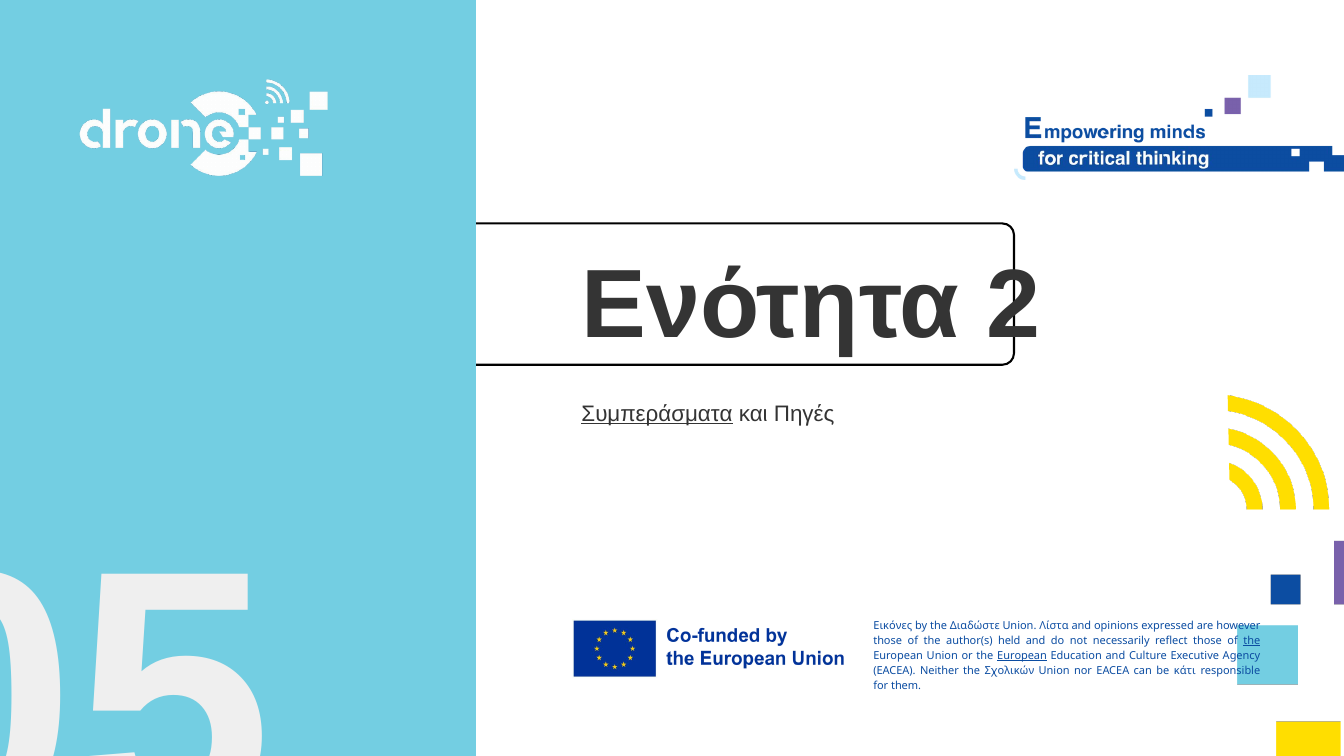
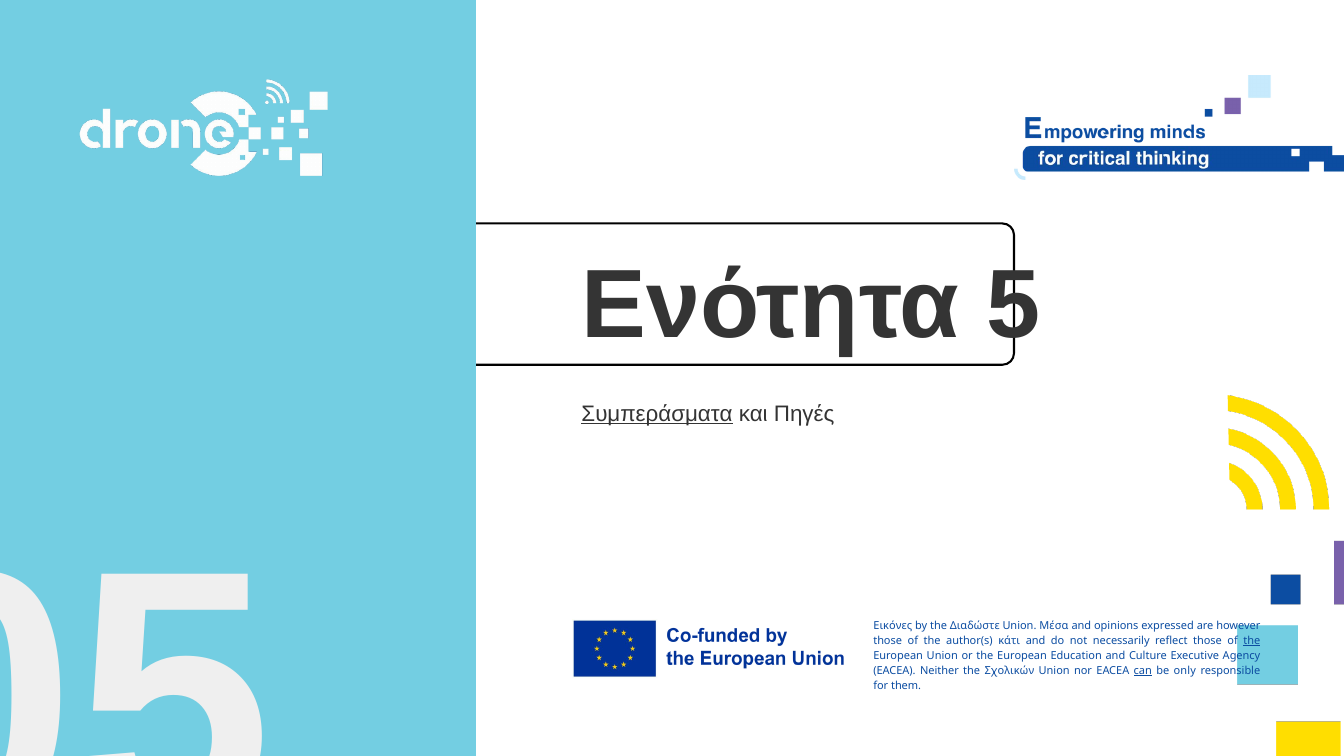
2: 2 -> 5 (1013, 305)
Λίστα: Λίστα -> Μέσα (1054, 626)
held: held -> κάτι (1009, 641)
European underline: present -> none (1022, 656)
can underline: none -> present (1143, 671)
κάτι: κάτι -> only (1185, 671)
